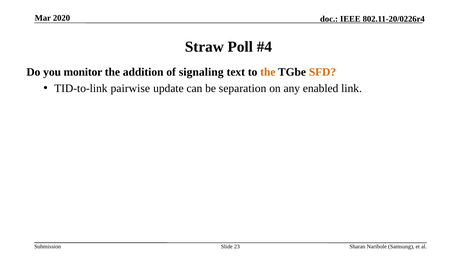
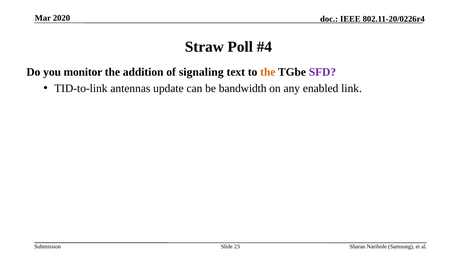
SFD colour: orange -> purple (322, 72)
pairwise: pairwise -> antennas (130, 88)
separation: separation -> bandwidth (243, 88)
